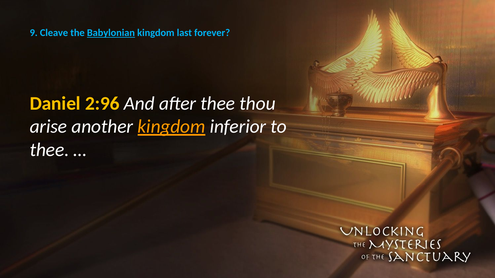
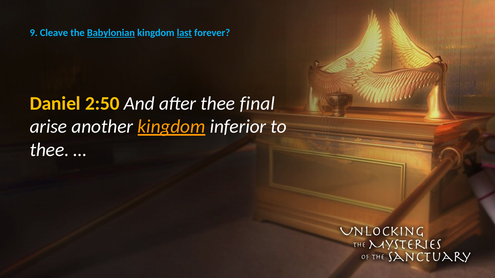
last underline: none -> present (184, 33)
2:96: 2:96 -> 2:50 (102, 104)
thou: thou -> final (257, 104)
